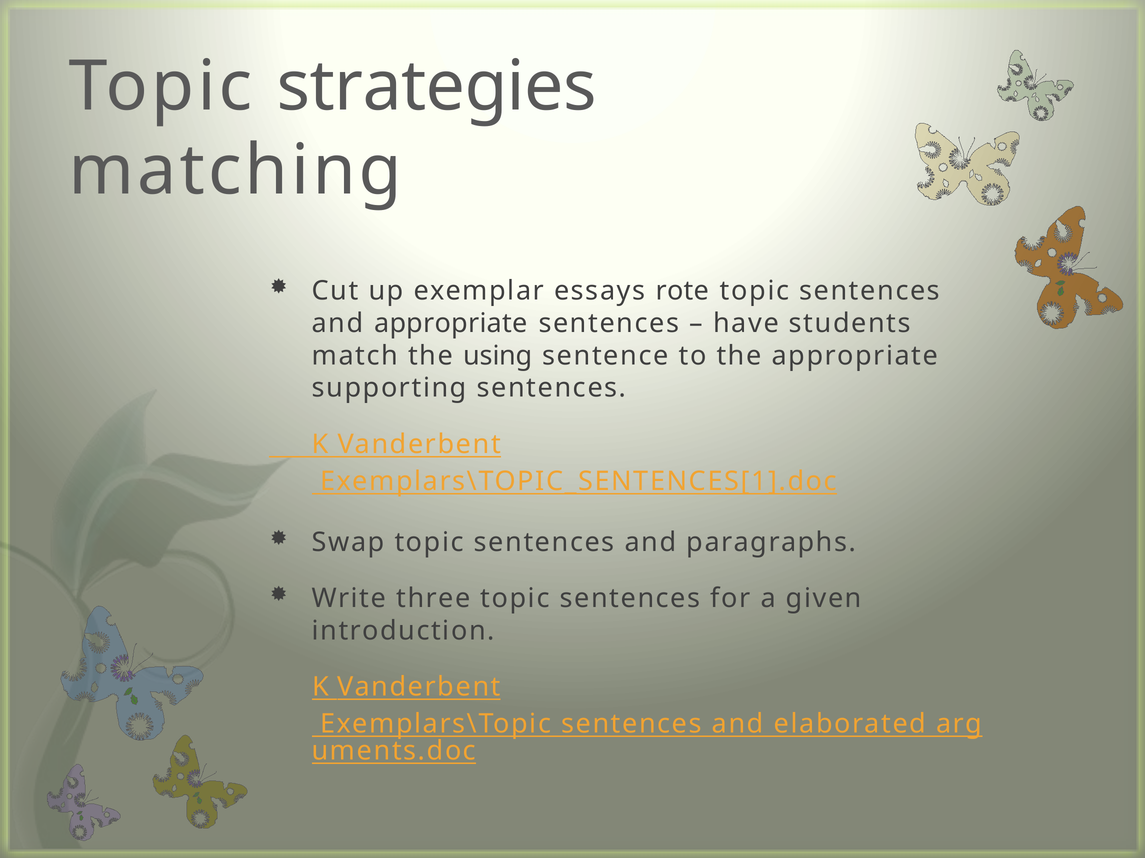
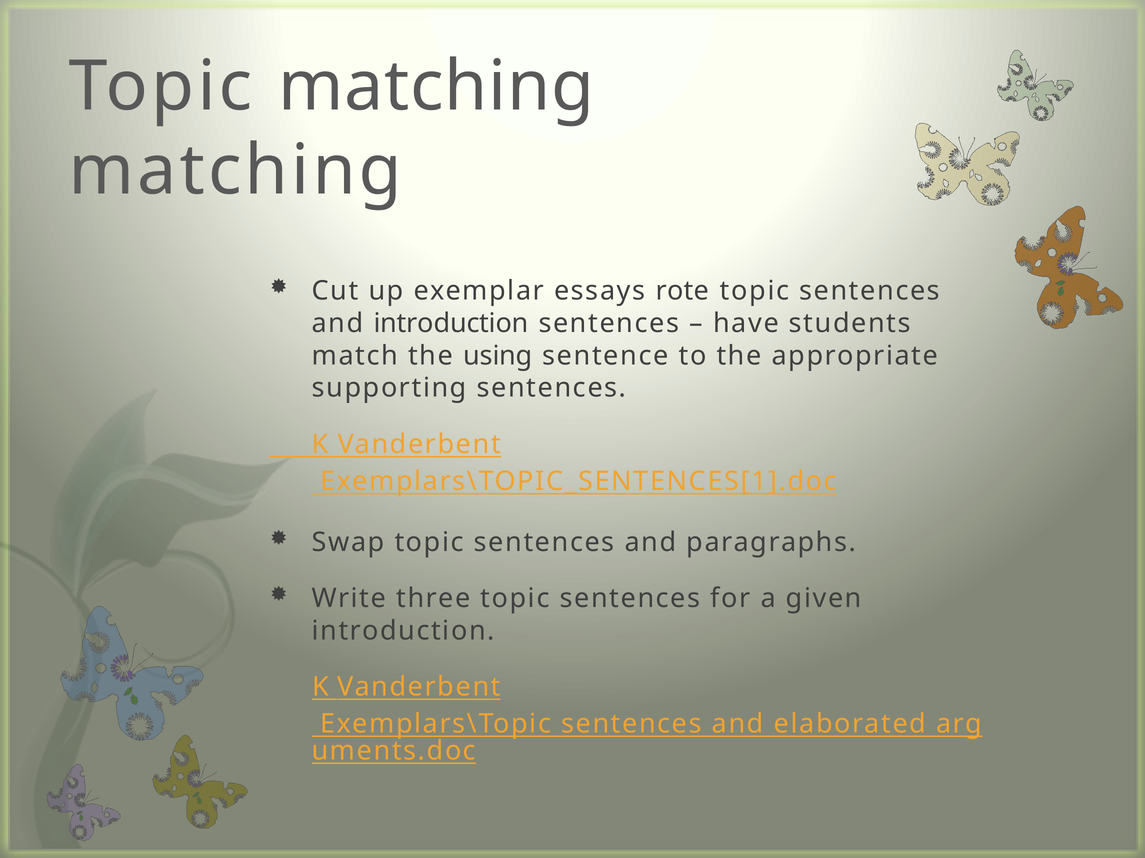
Topic strategies: strategies -> matching (436, 87)
and appropriate: appropriate -> introduction (451, 323)
